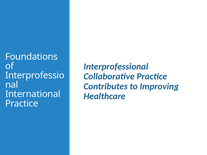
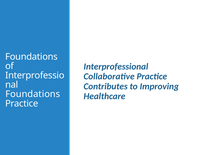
International: International -> Foundations (33, 94)
